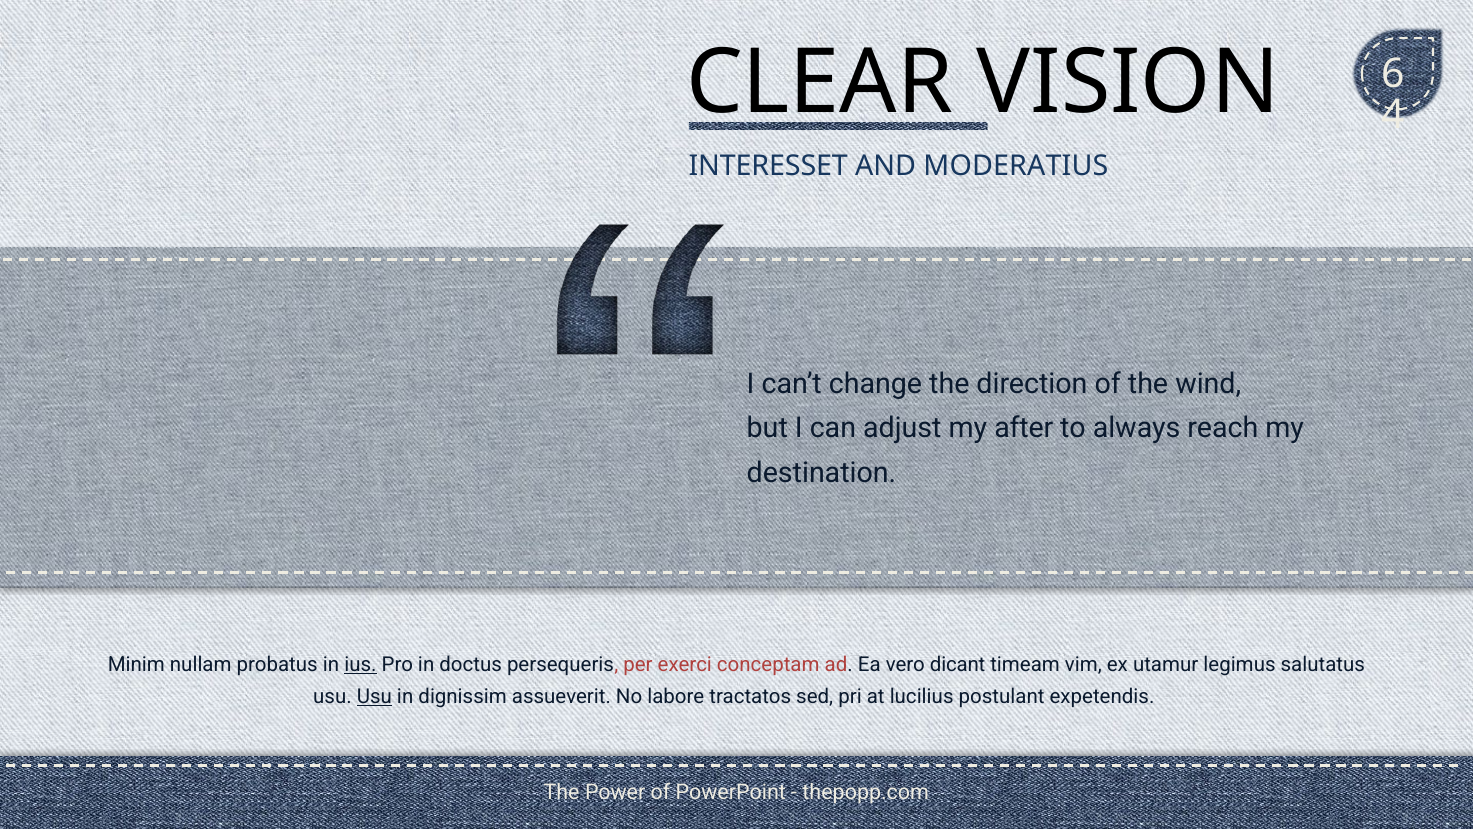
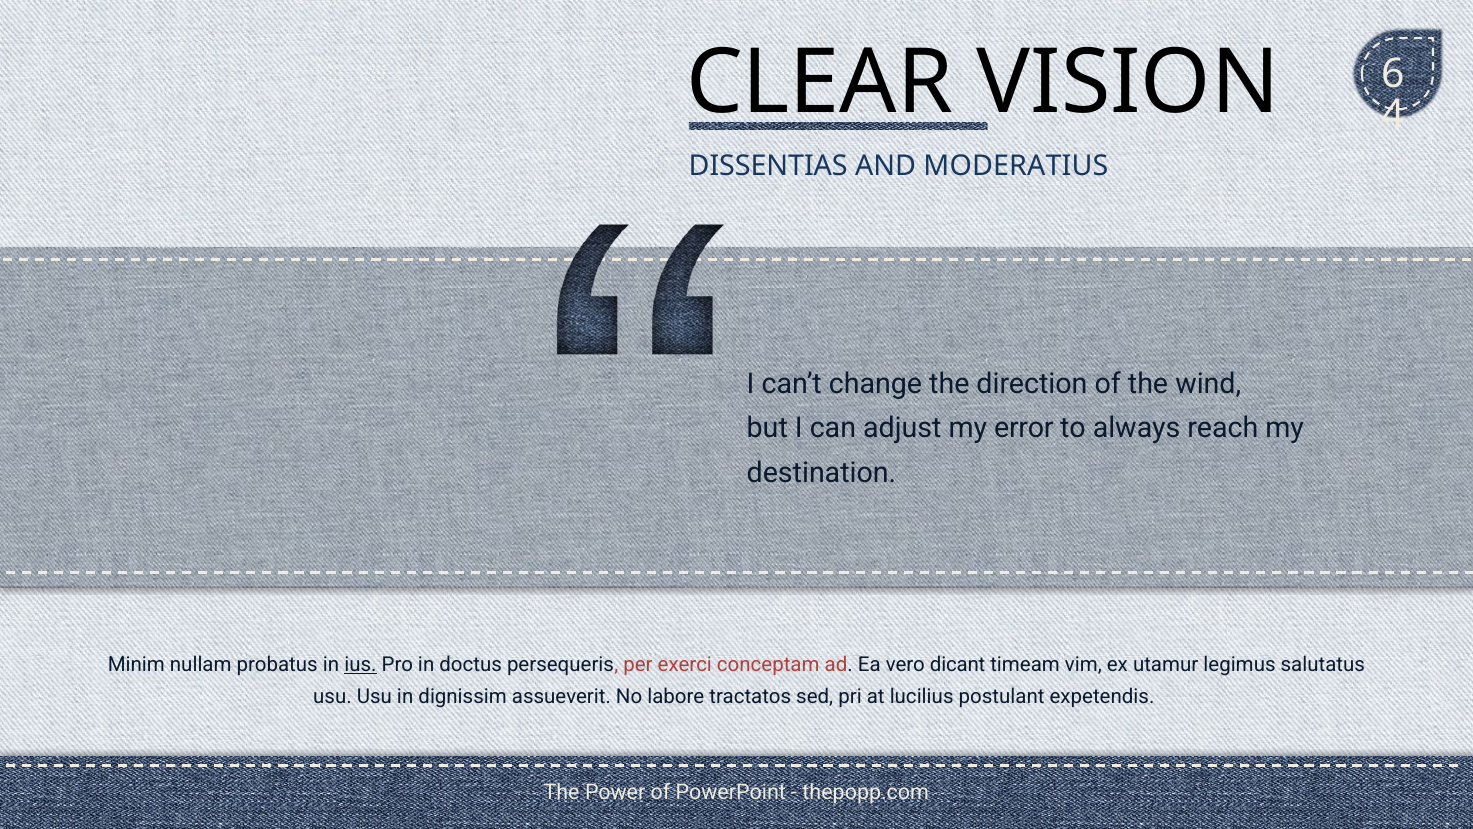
INTERESSET: INTERESSET -> DISSENTIAS (768, 166)
after: after -> error (1024, 428)
Usu underline: present -> none (374, 696)
